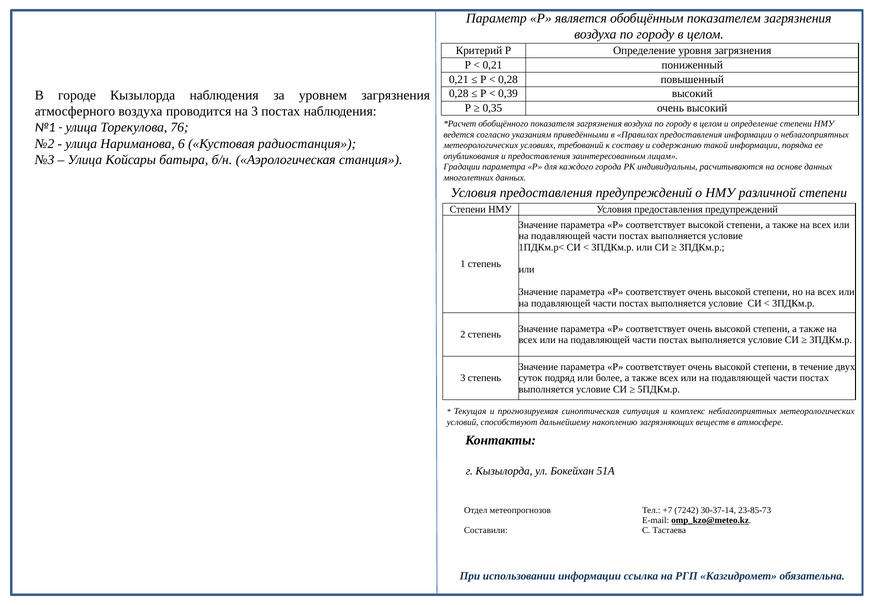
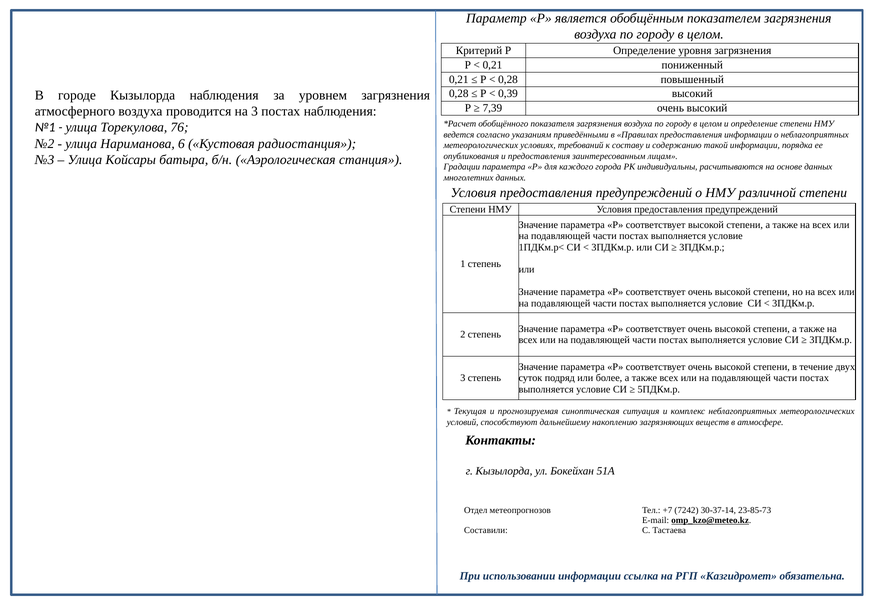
0,35: 0,35 -> 7,39 (492, 108)
